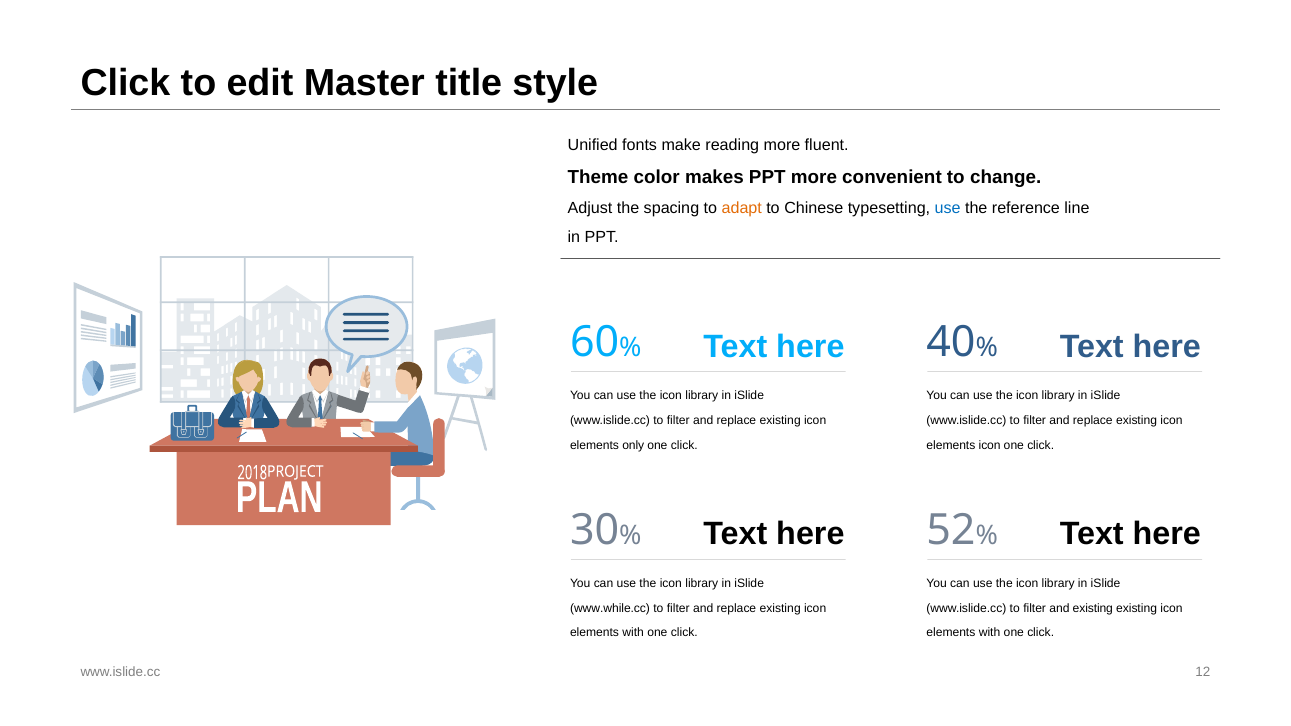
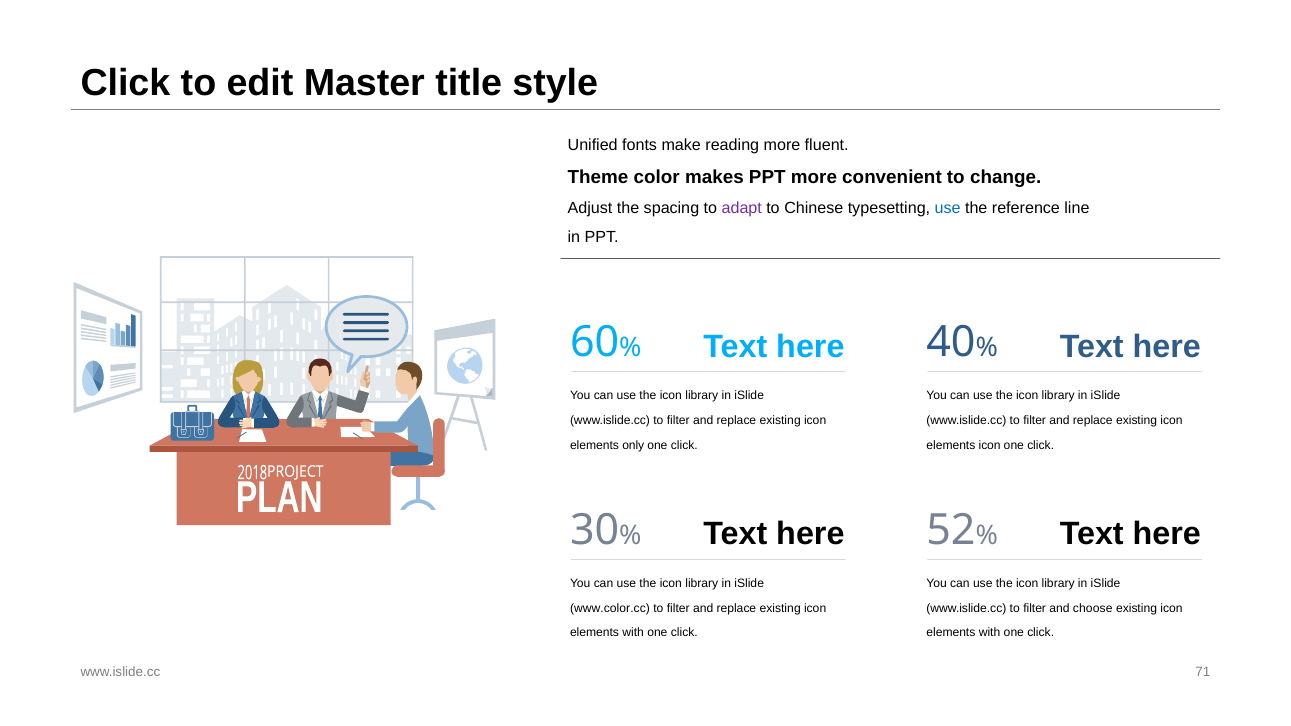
adapt colour: orange -> purple (742, 208)
www.while.cc: www.while.cc -> www.color.cc (610, 608)
and existing: existing -> choose (1093, 608)
12: 12 -> 71 (1203, 673)
